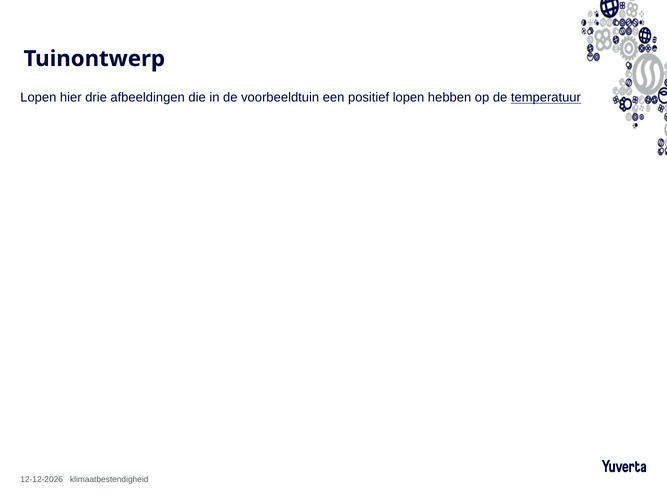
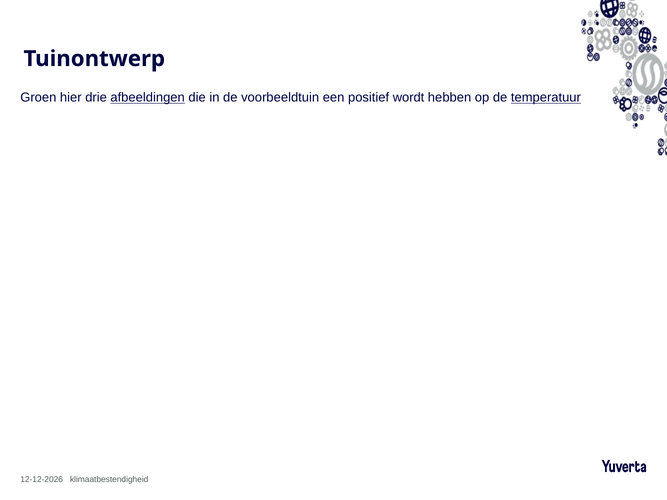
Lopen: Lopen -> Groen (38, 98)
afbeeldingen underline: none -> present (148, 98)
positief lopen: lopen -> wordt (409, 98)
